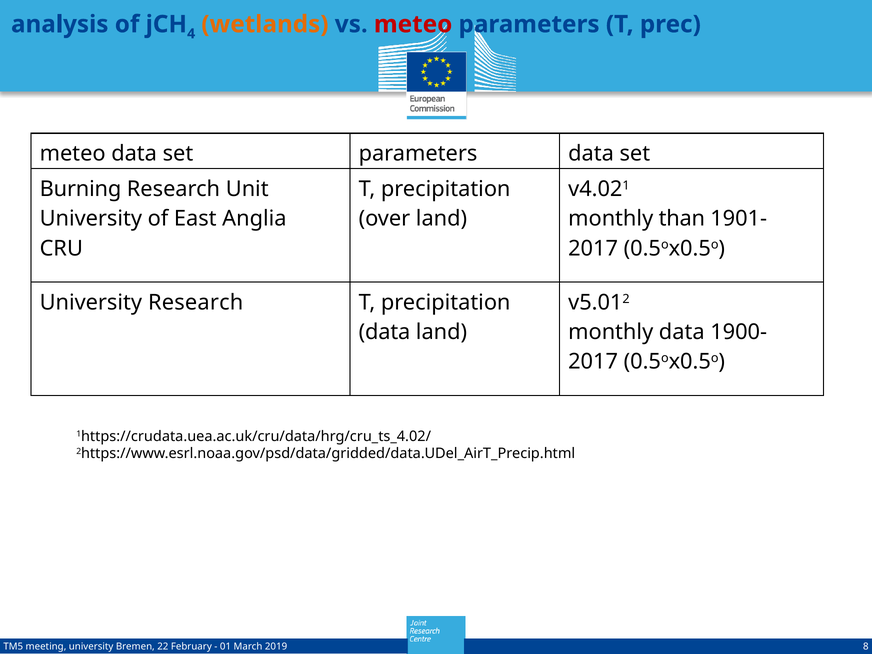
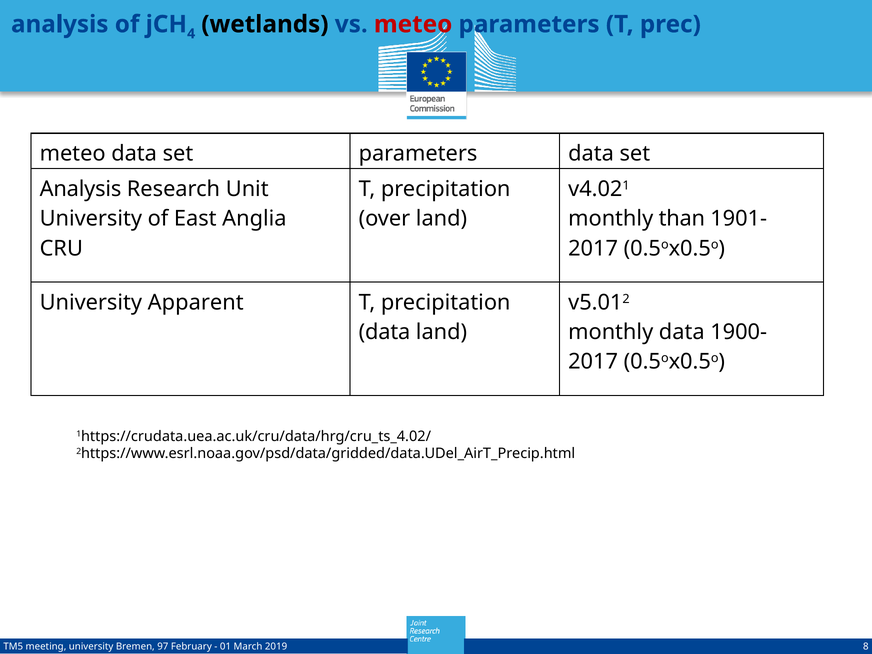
wetlands colour: orange -> black (265, 24)
Burning: Burning -> Analysis (81, 189)
University Research: Research -> Apparent (196, 302)
22: 22 -> 97 (163, 647)
